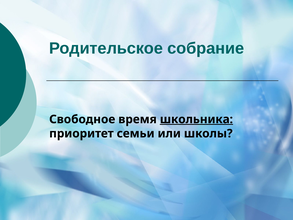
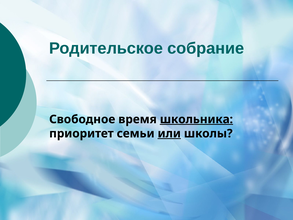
или underline: none -> present (169, 133)
